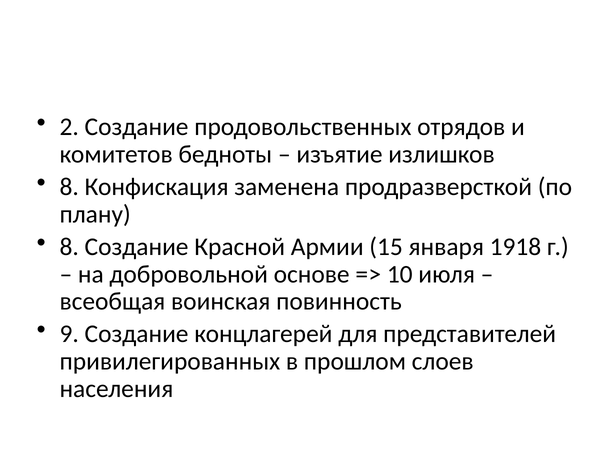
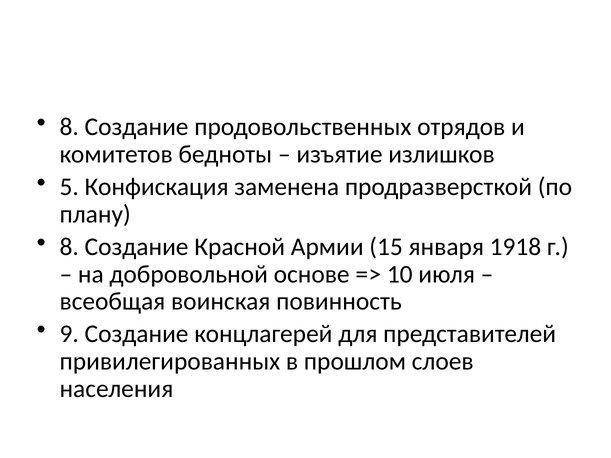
2: 2 -> 8 (69, 127)
8: 8 -> 5 (69, 187)
